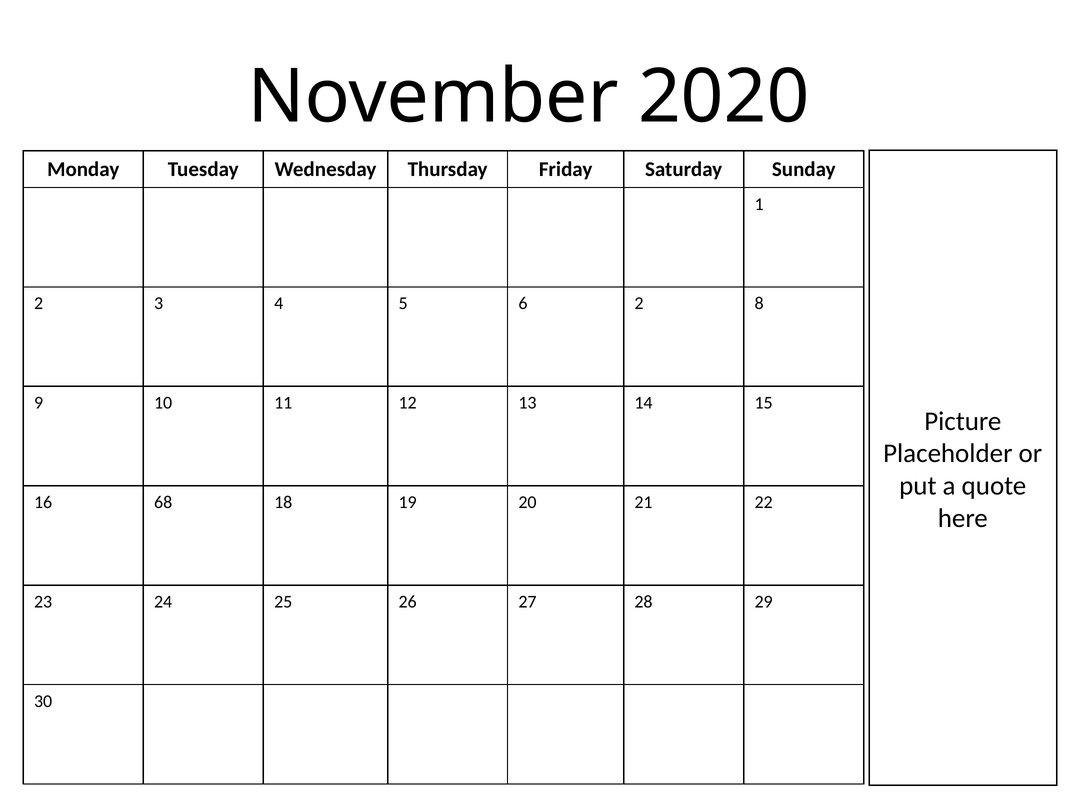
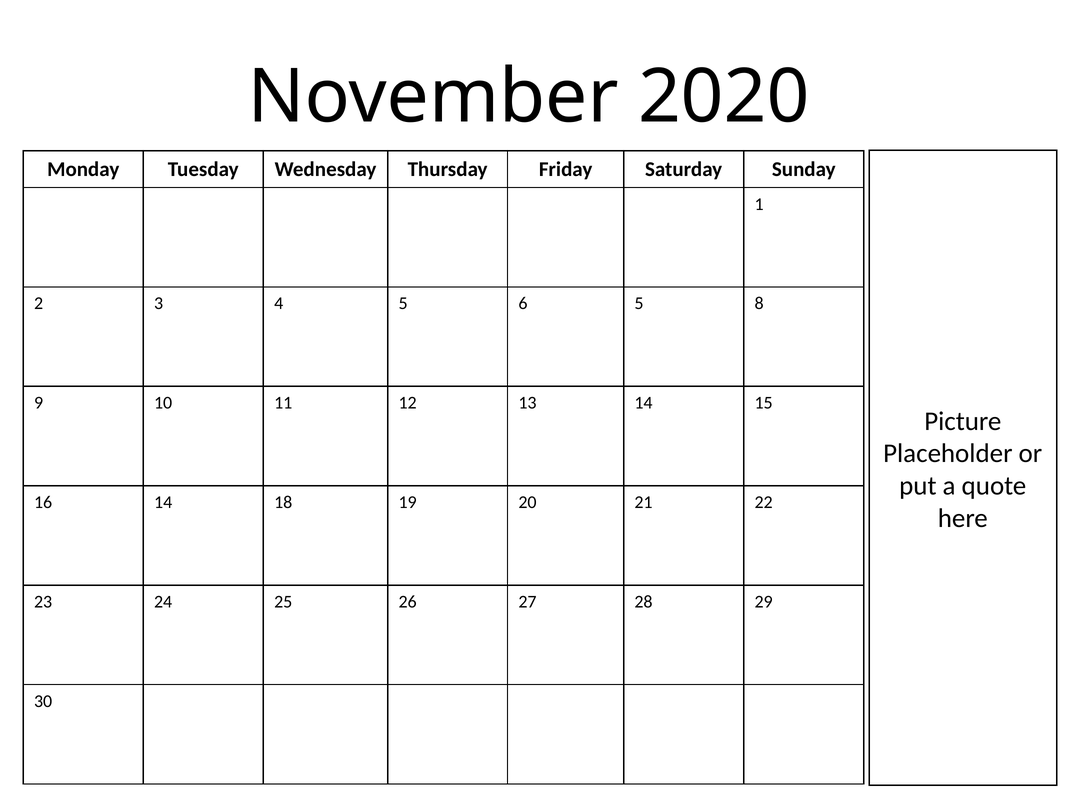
6 2: 2 -> 5 (639, 303)
16 68: 68 -> 14 (163, 502)
